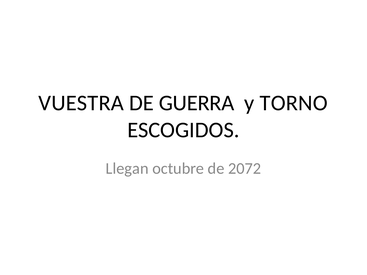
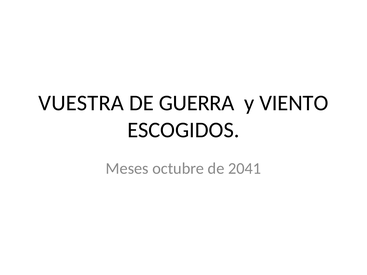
TORNO: TORNO -> VIENTO (294, 103)
Llegan: Llegan -> Meses (127, 169)
2072: 2072 -> 2041 (245, 169)
